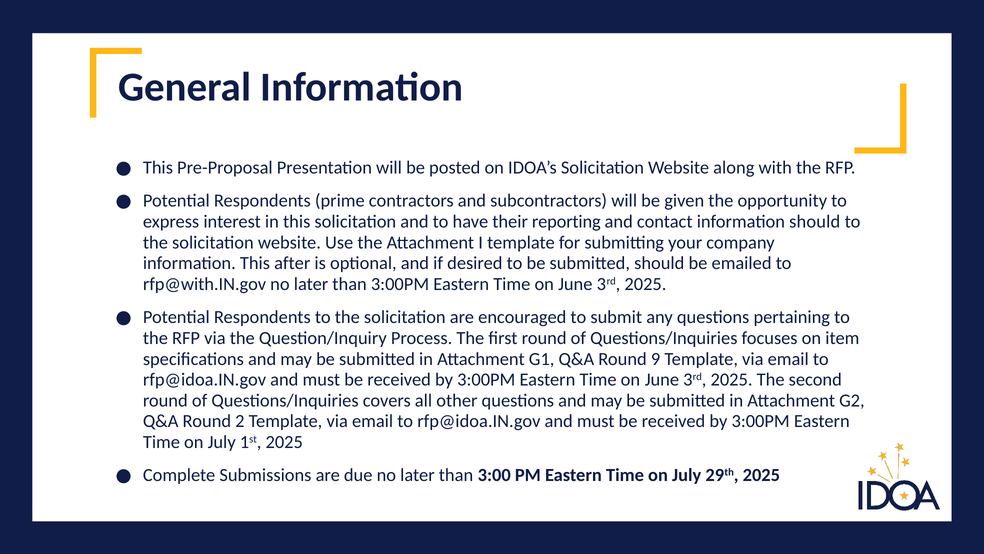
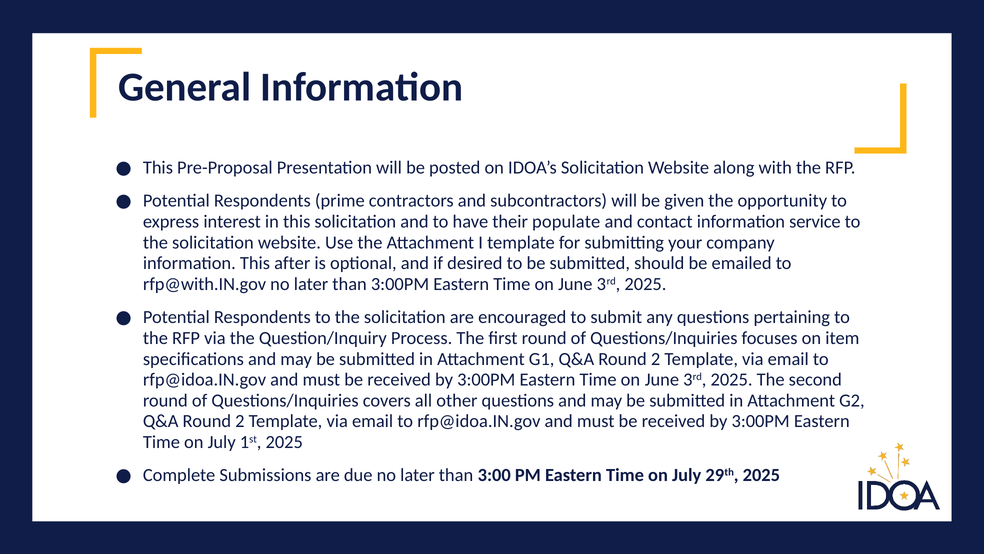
reporting: reporting -> populate (566, 221)
information should: should -> service (815, 221)
G1 Q&A Round 9: 9 -> 2 (656, 359)
